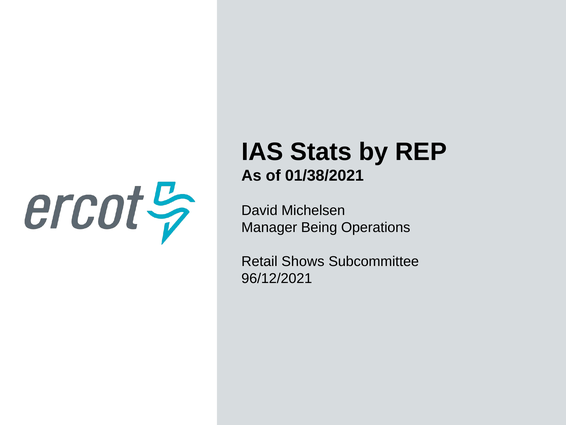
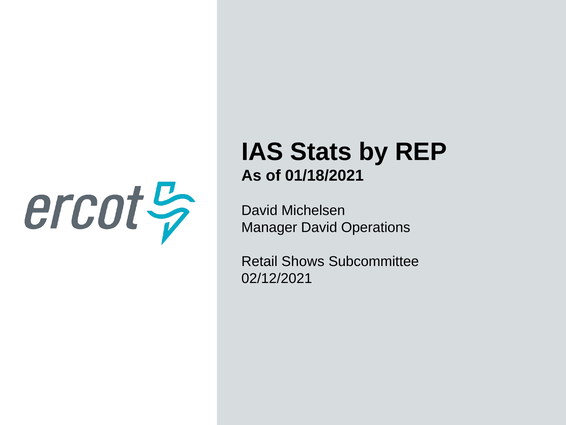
01/38/2021: 01/38/2021 -> 01/18/2021 (324, 176)
Manager Being: Being -> David (319, 227)
96/12/2021: 96/12/2021 -> 02/12/2021 (277, 278)
